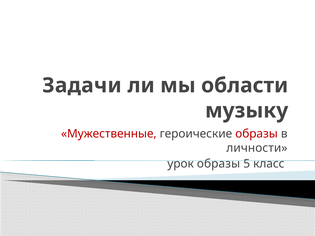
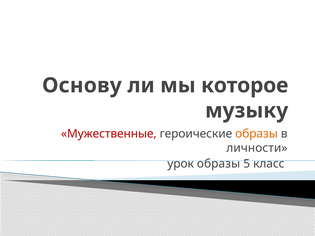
Задачи: Задачи -> Основу (82, 86)
области: области -> которое (245, 86)
образы colour: red -> orange (257, 134)
